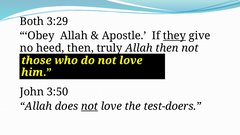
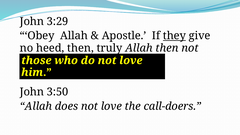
Both: Both -> John (32, 21)
not underline: present -> none (90, 106)
test-doers: test-doers -> call-doers (172, 106)
